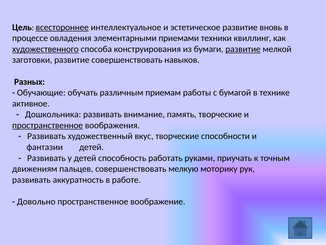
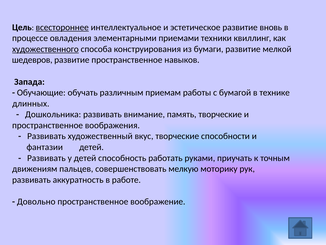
развитие underline: present -> none (243, 49)
заготовки: заготовки -> шедевров (32, 60)
развитие совершенствовать: совершенствовать -> пространственное (127, 60)
Разных: Разных -> Запада (29, 82)
активное: активное -> длинных (31, 103)
пространственное underline: present -> none (48, 125)
